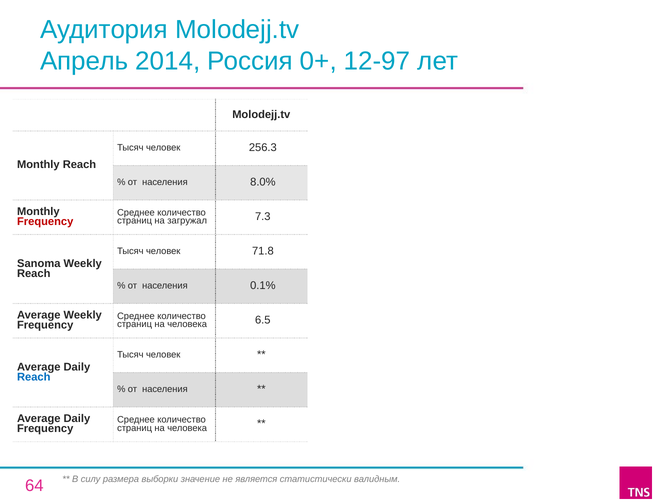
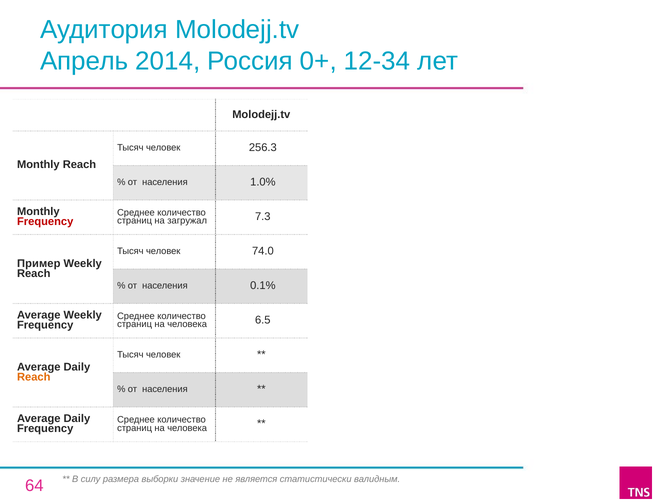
12-97: 12-97 -> 12-34 (377, 61)
8.0%: 8.0% -> 1.0% (263, 182)
71.8: 71.8 -> 74.0 (263, 251)
Sanoma: Sanoma -> Пример (39, 263)
Reach colour: blue -> orange (34, 377)
